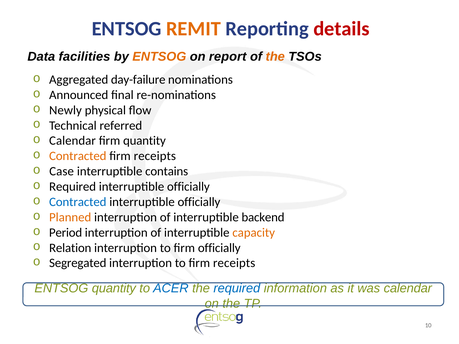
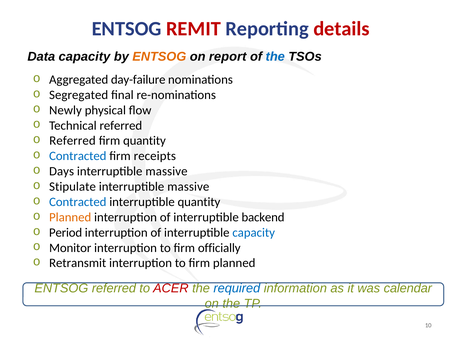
REMIT colour: orange -> red (194, 29)
Data facilities: facilities -> capacity (84, 57)
the colour: orange -> blue (275, 57)
Announced: Announced -> Segregated (79, 95)
Calendar: Calendar -> Referred (72, 141)
Contracted colour: orange -> blue (78, 156)
Case: Case -> Days (62, 171)
contains: contains -> massive (167, 171)
Required: Required -> Stipulate (73, 187)
officially: officially -> massive (188, 187)
officially: officially -> quantity (199, 202)
capacity colour: orange -> blue (254, 233)
Relation: Relation -> Monitor (70, 248)
Segregated: Segregated -> Retransmit (78, 263)
to firm receipts: receipts -> planned (234, 263)
ENTSOG quantity: quantity -> referred (114, 289)
ACER colour: blue -> red (171, 289)
